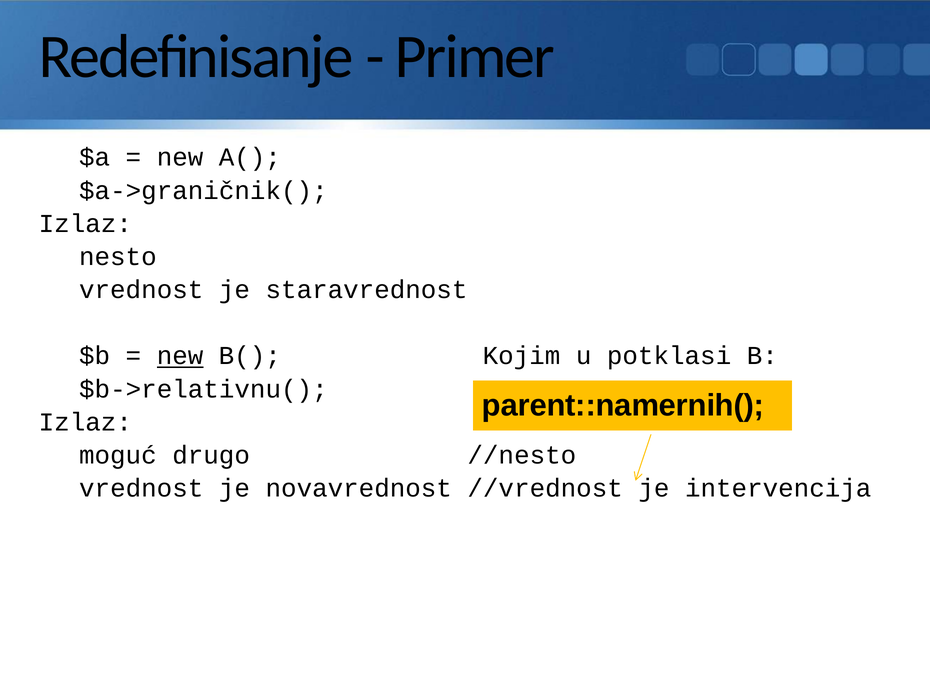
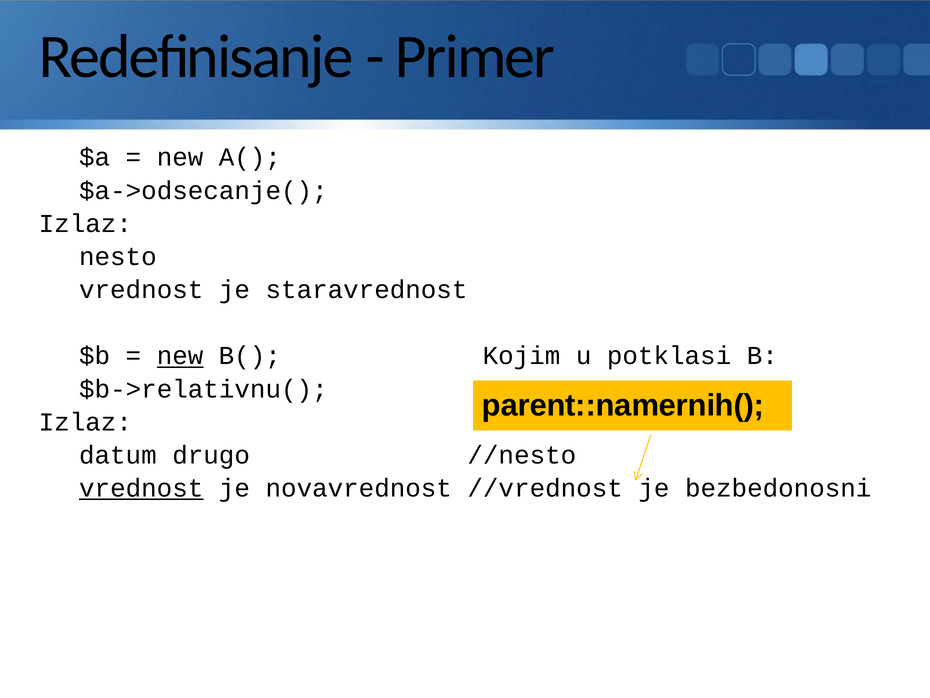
$a->graničnik(: $a->graničnik( -> $a->odsecanje( (203, 190)
moguć: moguć -> datum (118, 455)
vrednost underline: none -> present (141, 488)
intervencija: intervencija -> bezbedonosni (778, 488)
